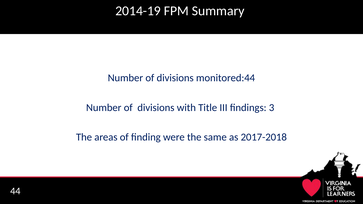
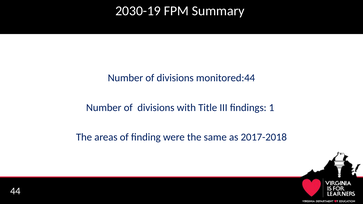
2014-19: 2014-19 -> 2030-19 (138, 11)
3: 3 -> 1 (272, 108)
